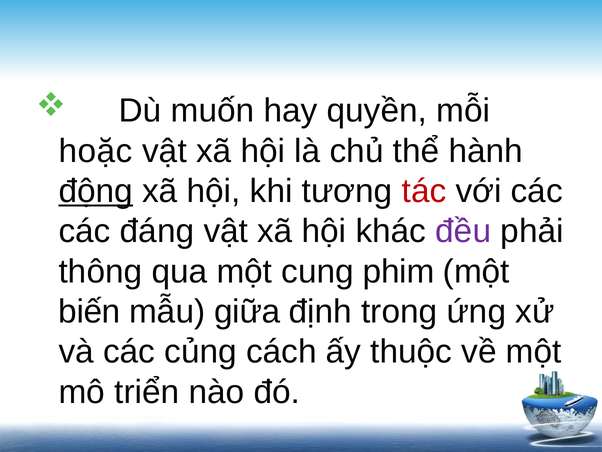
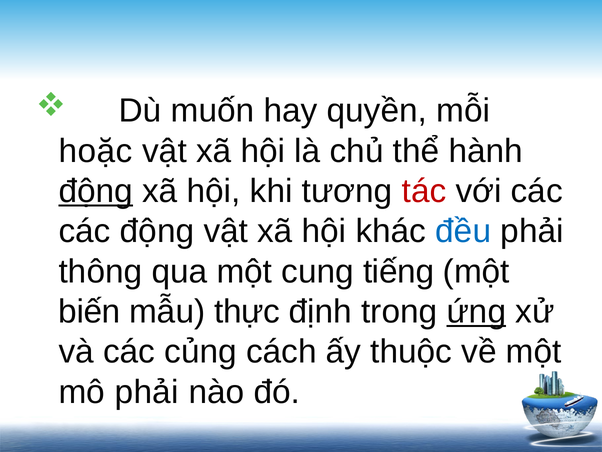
các đáng: đáng -> động (157, 231)
đều colour: purple -> blue (463, 231)
phim: phim -> tiếng (399, 271)
giữa: giữa -> thực (247, 311)
ứng underline: none -> present (476, 311)
mô triển: triển -> phải (147, 392)
